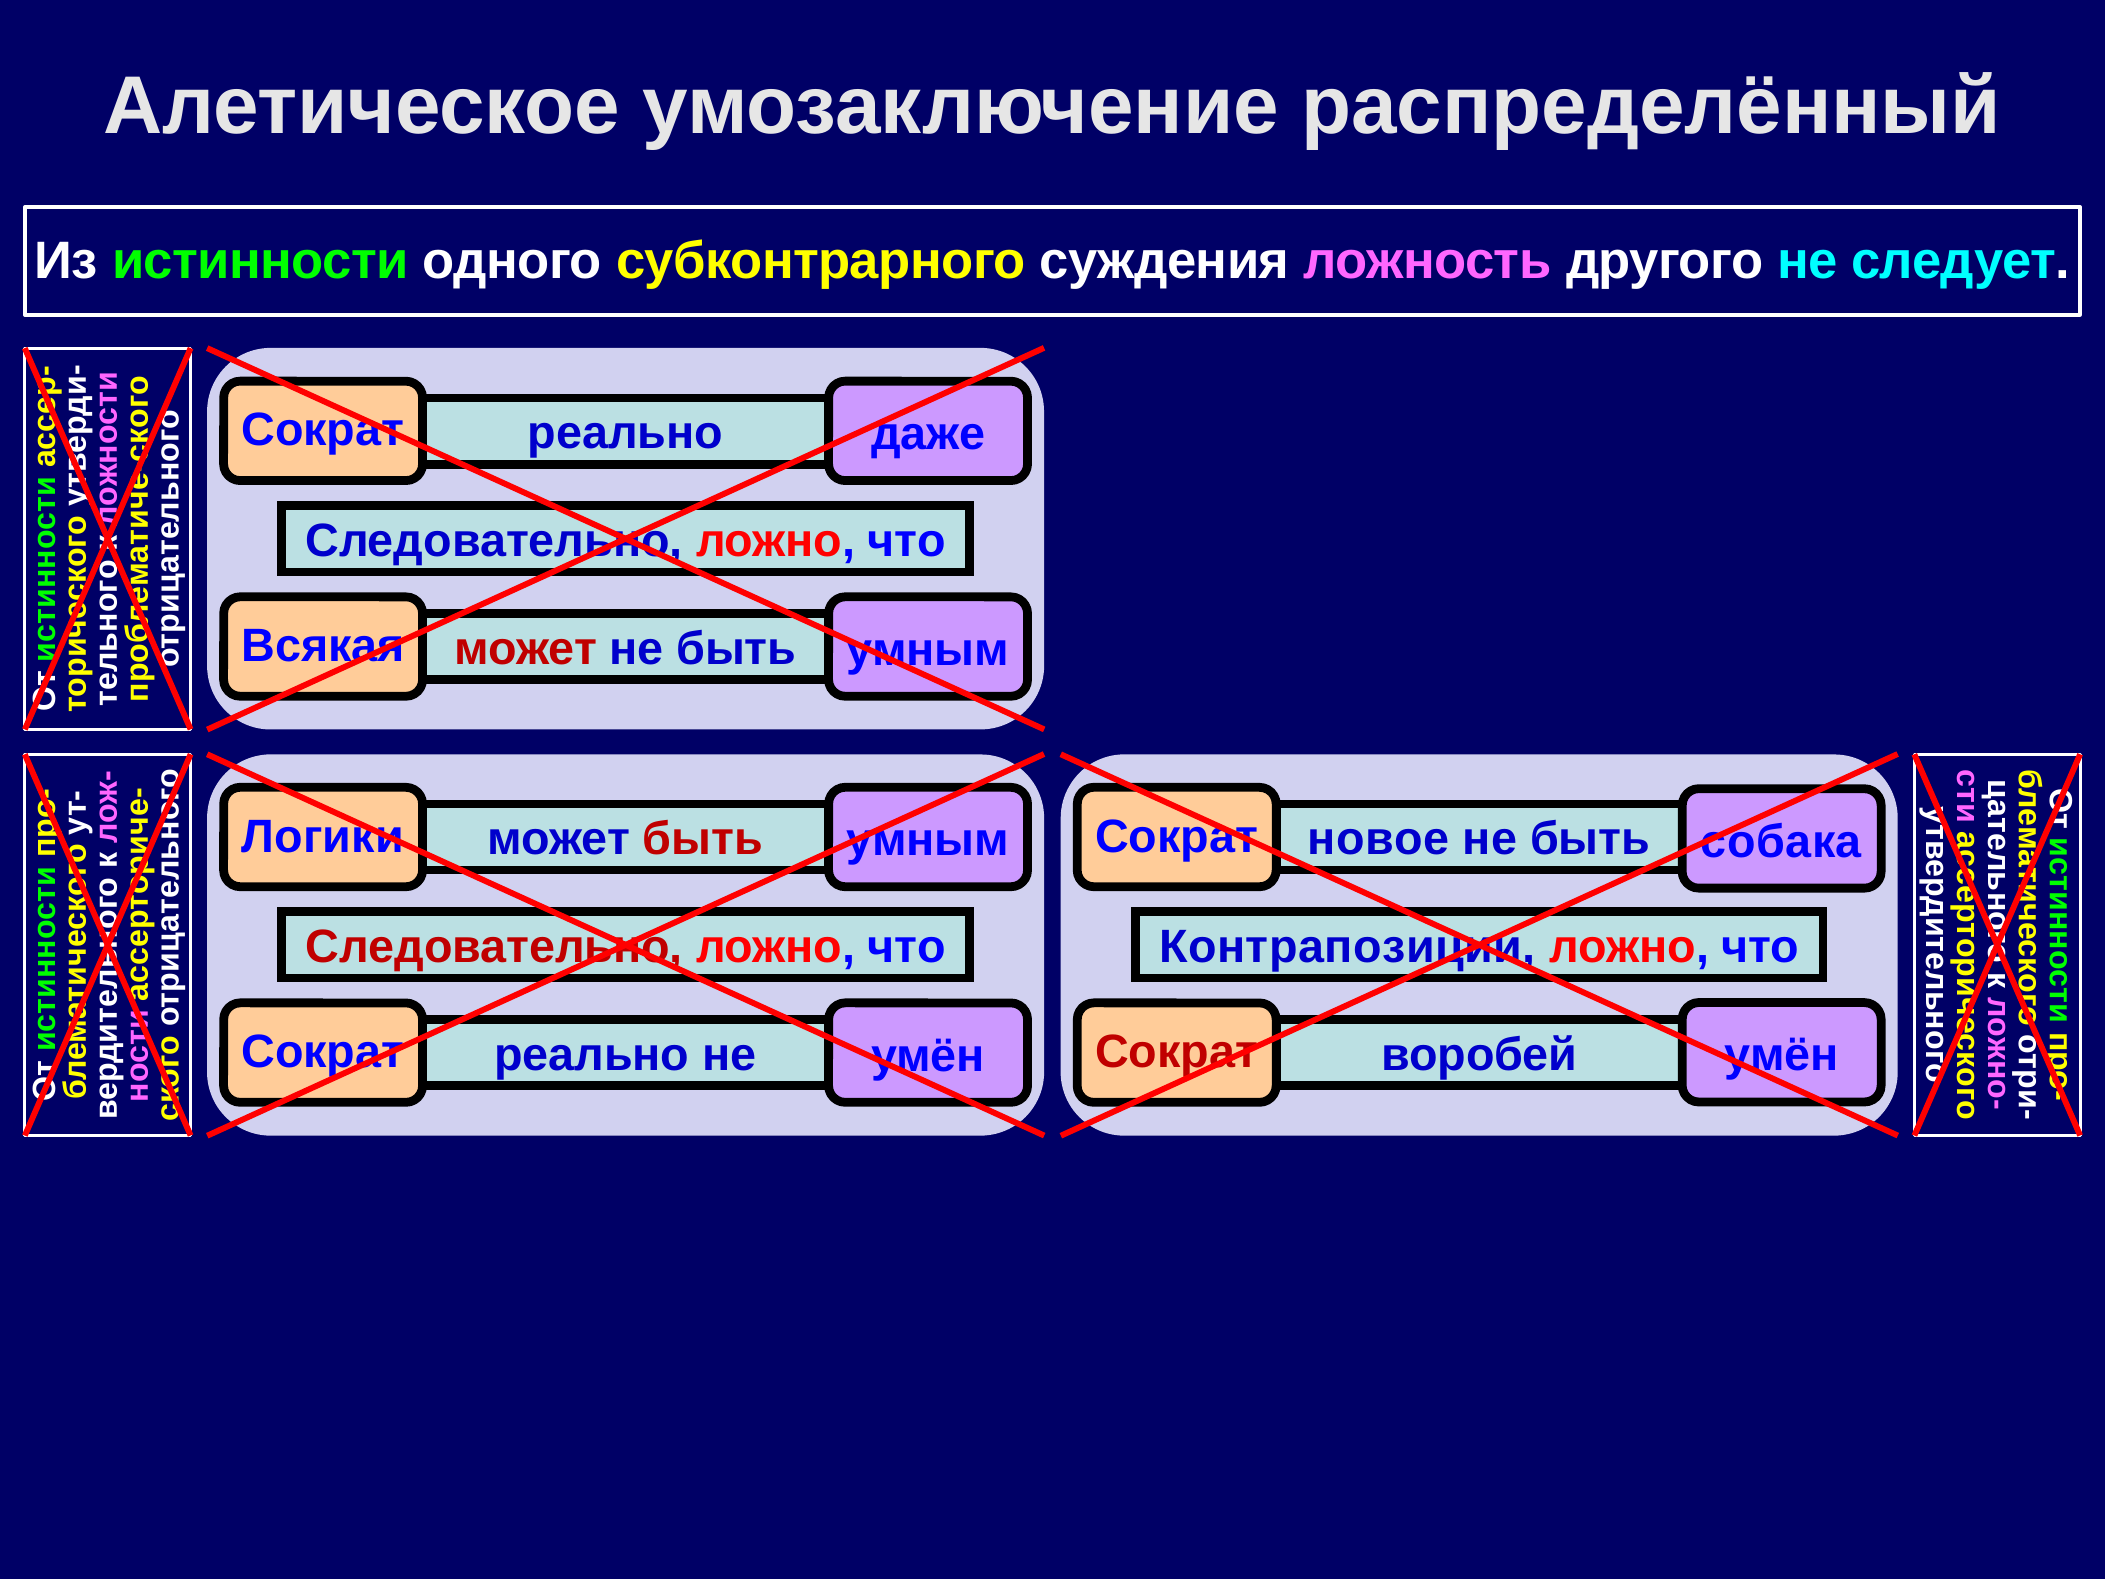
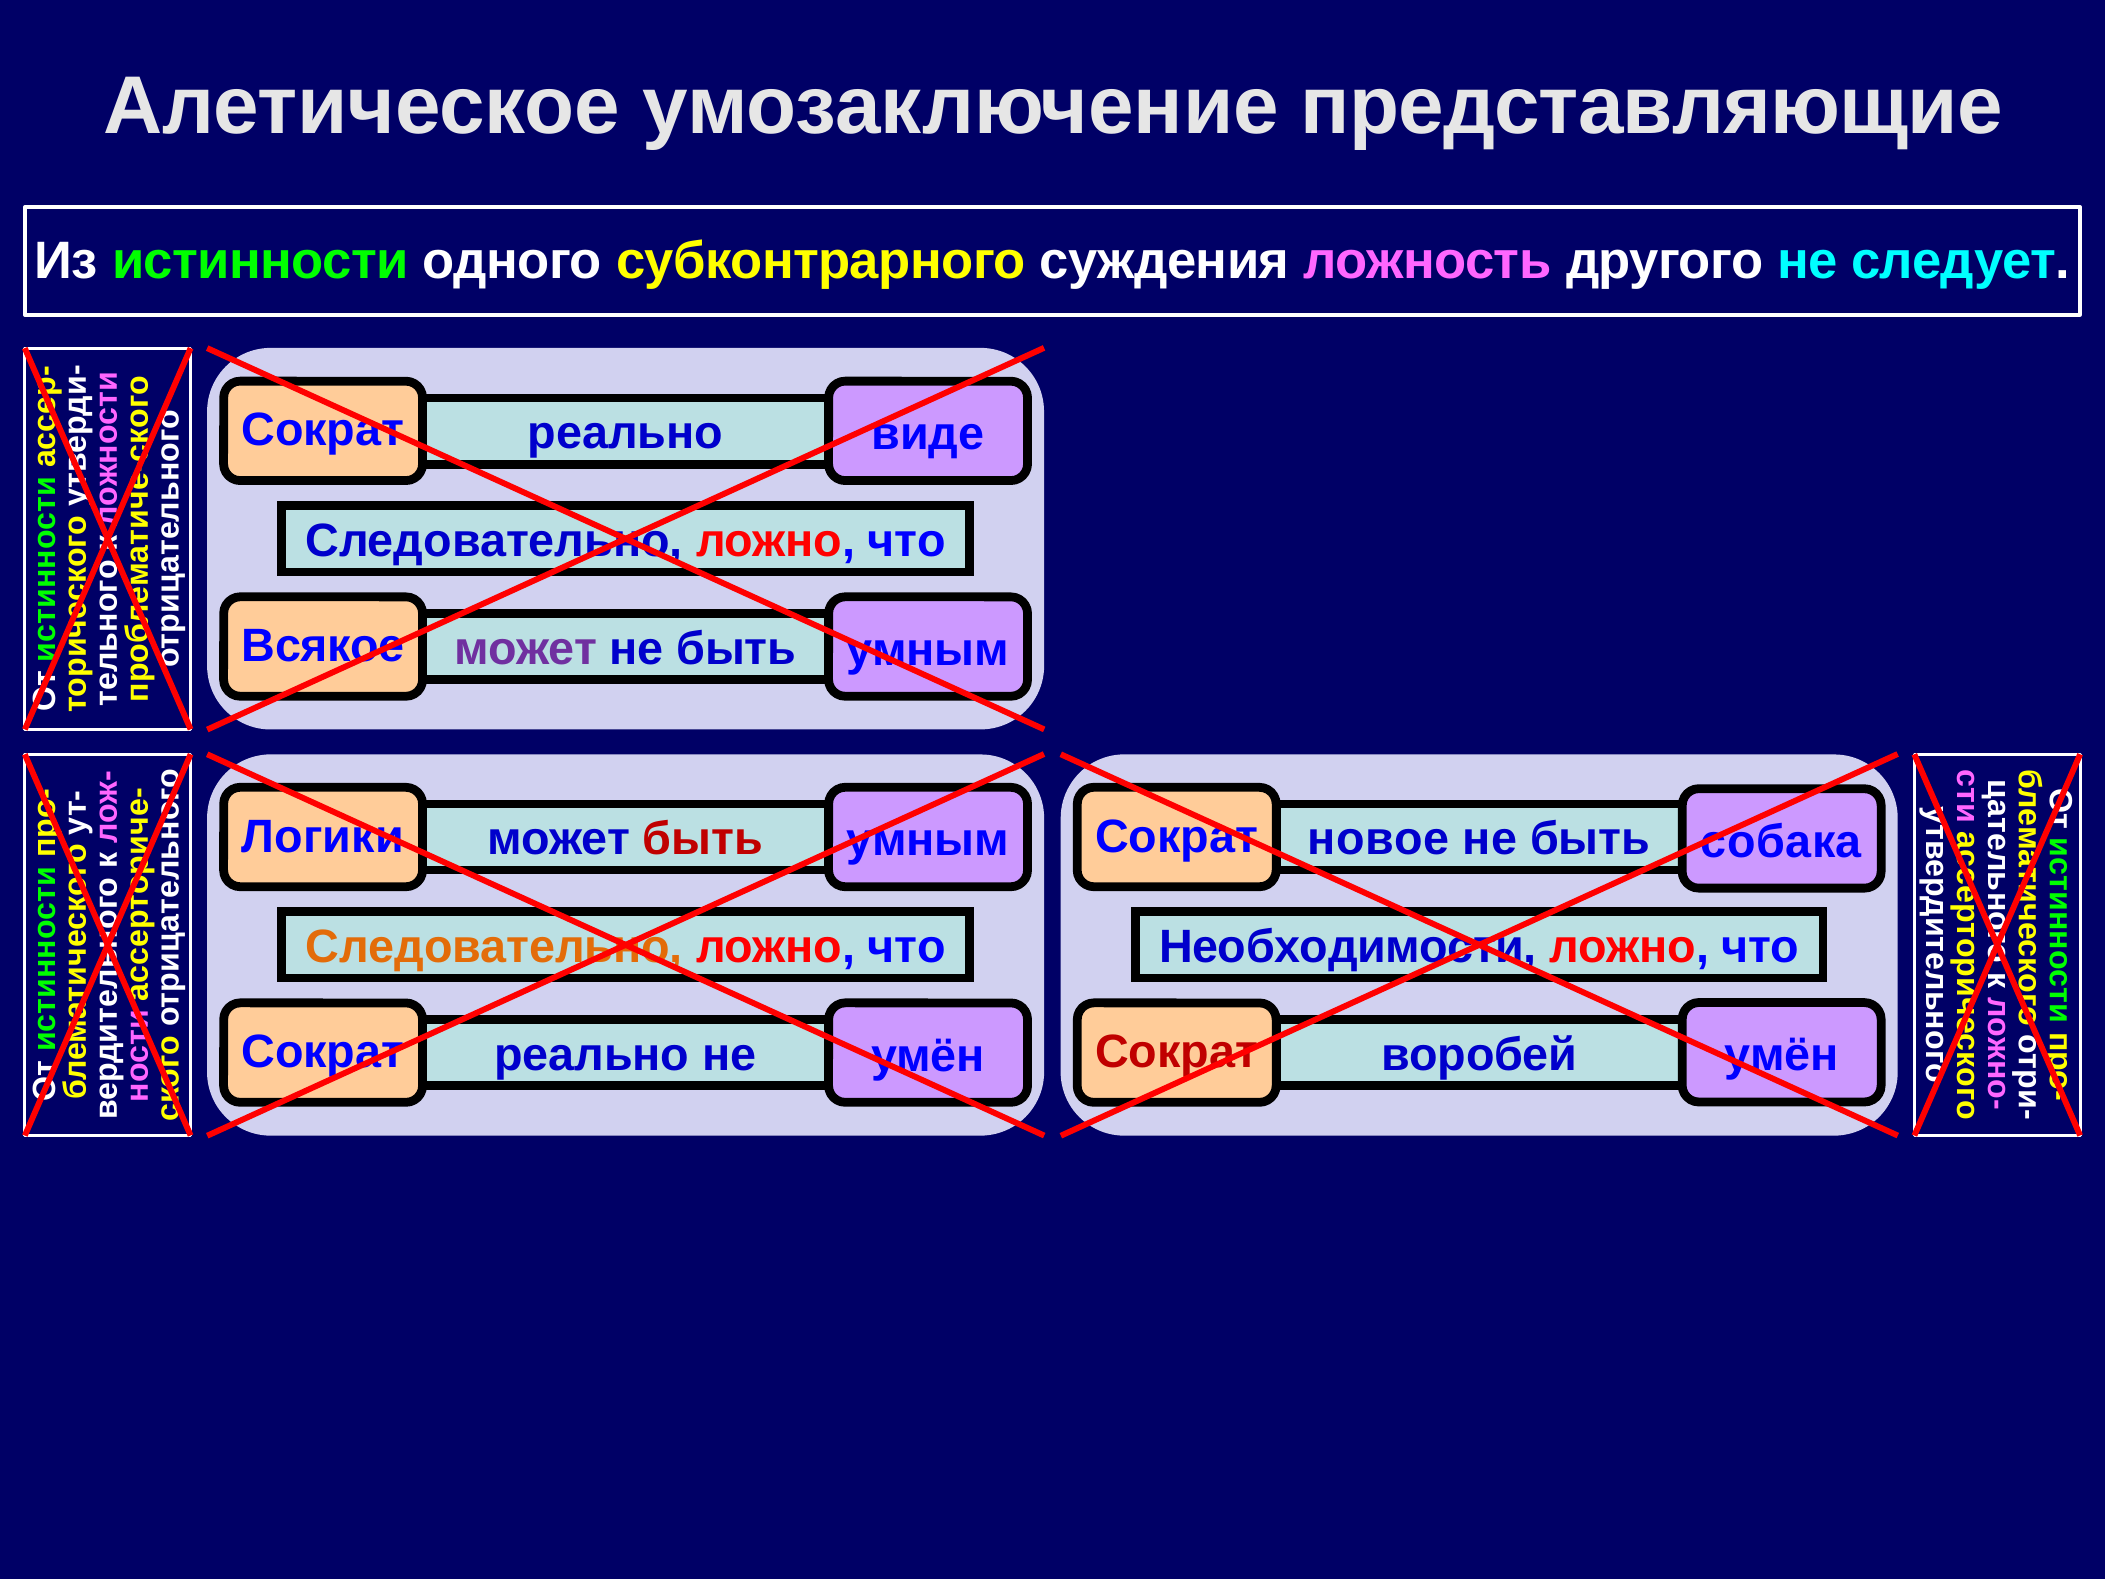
распределённый: распределённый -> представляющие (1652, 107)
даже: даже -> виде (928, 434)
Всякая: Всякая -> Всякое (323, 646)
может colour: red -> purple (526, 648)
Следовательно colour: red -> orange (494, 947)
Контрапозиции: Контрапозиции -> Необходимости (1348, 947)
